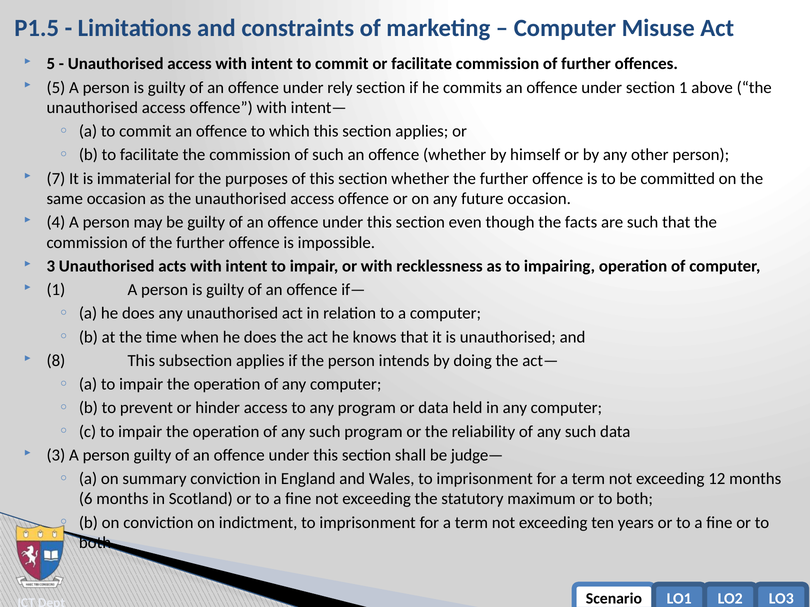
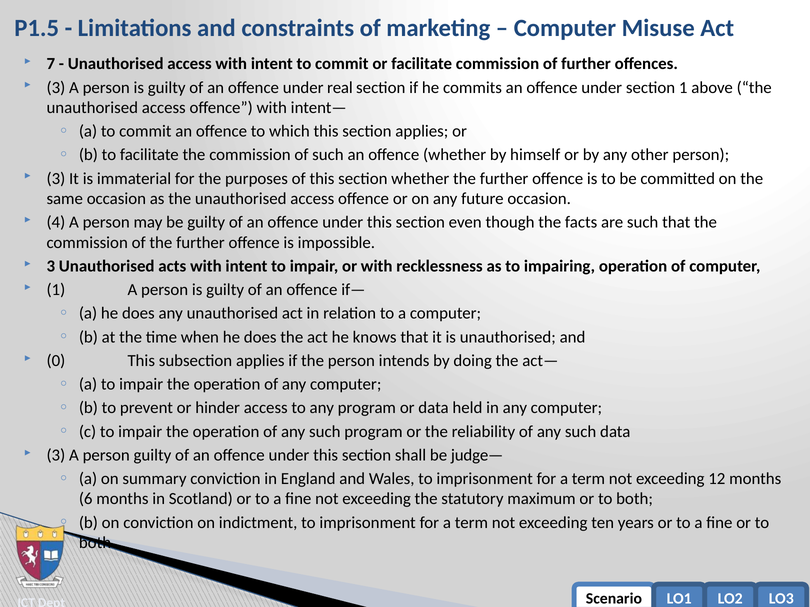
5: 5 -> 7 (51, 64)
5: 5 -> 3 (56, 88)
rely: rely -> real (340, 88)
7: 7 -> 3 (56, 179)
8: 8 -> 0 (56, 361)
